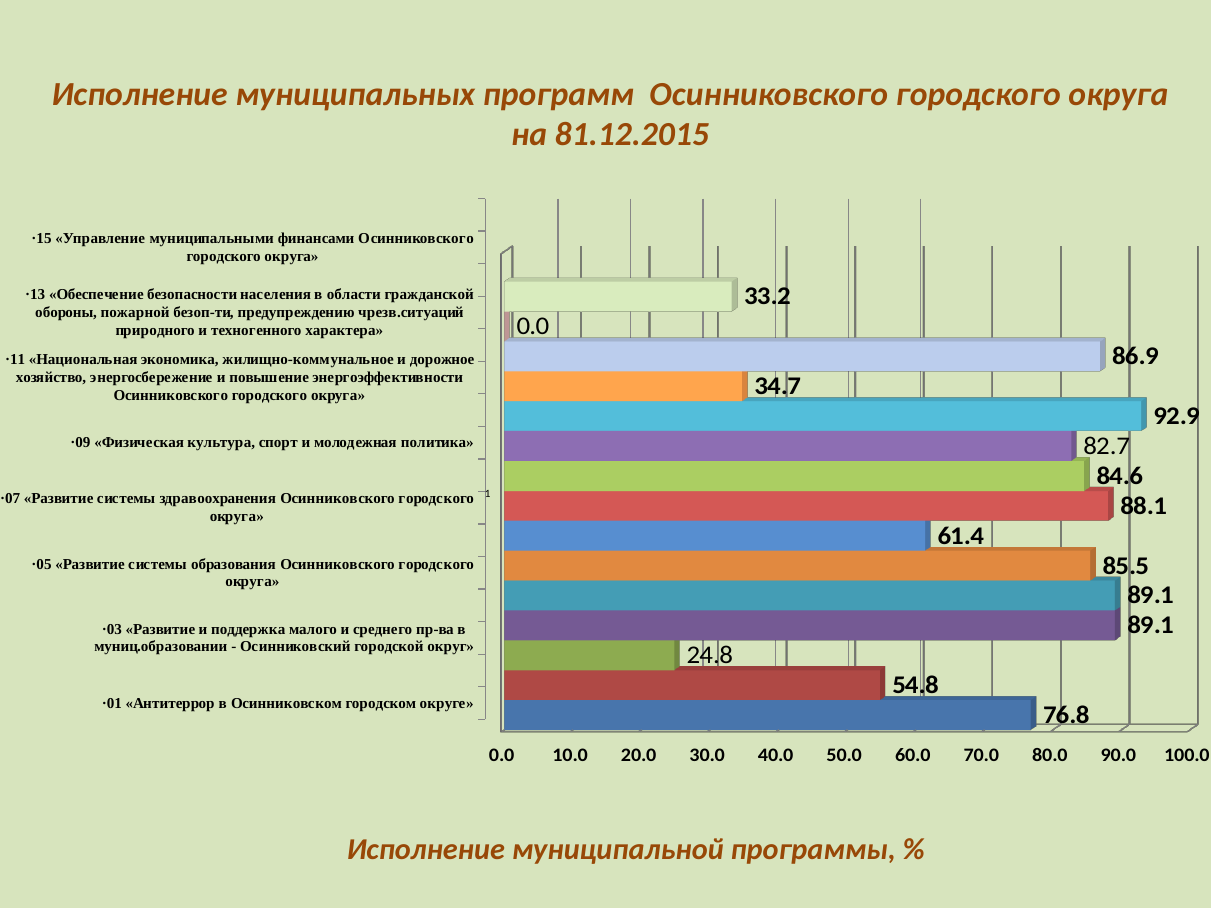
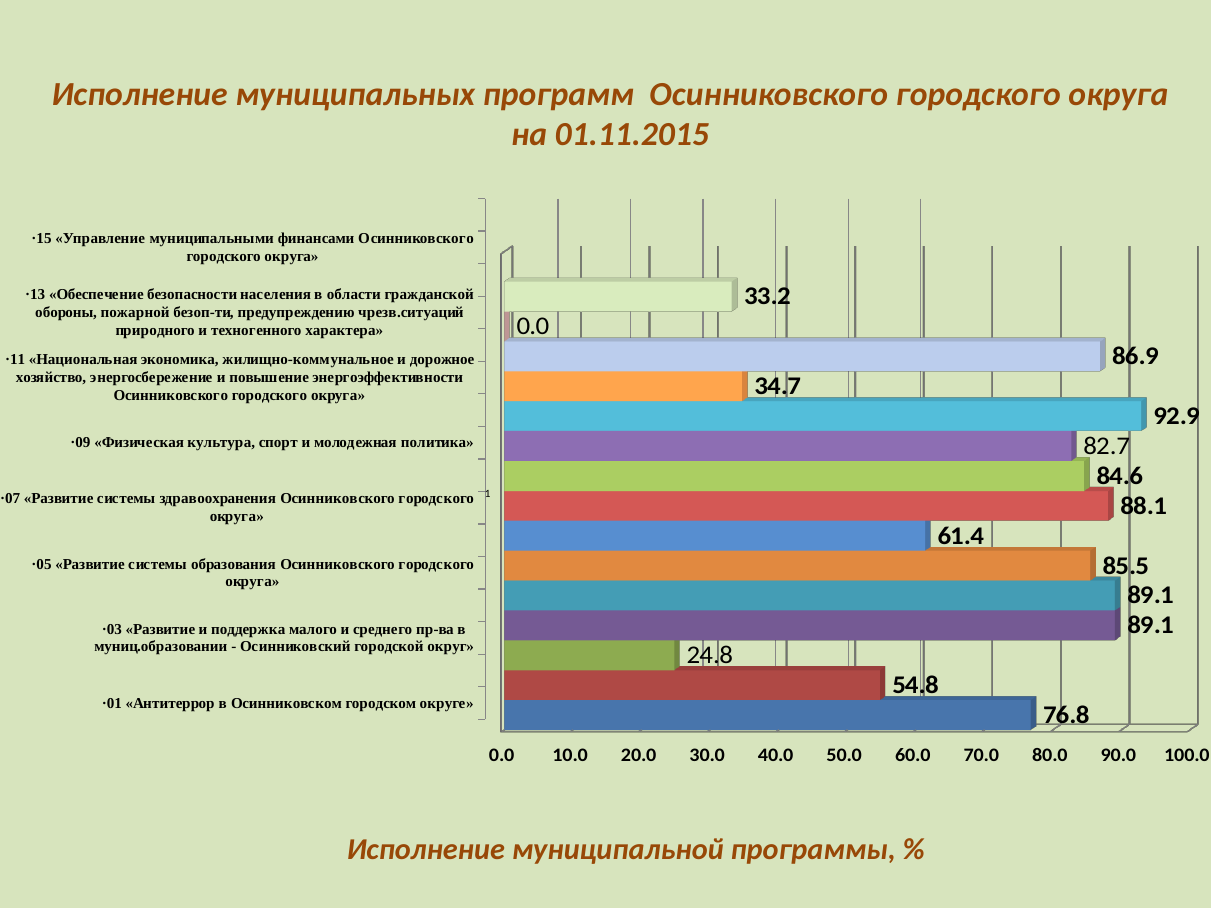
81.12.2015: 81.12.2015 -> 01.11.2015 (632, 135)
